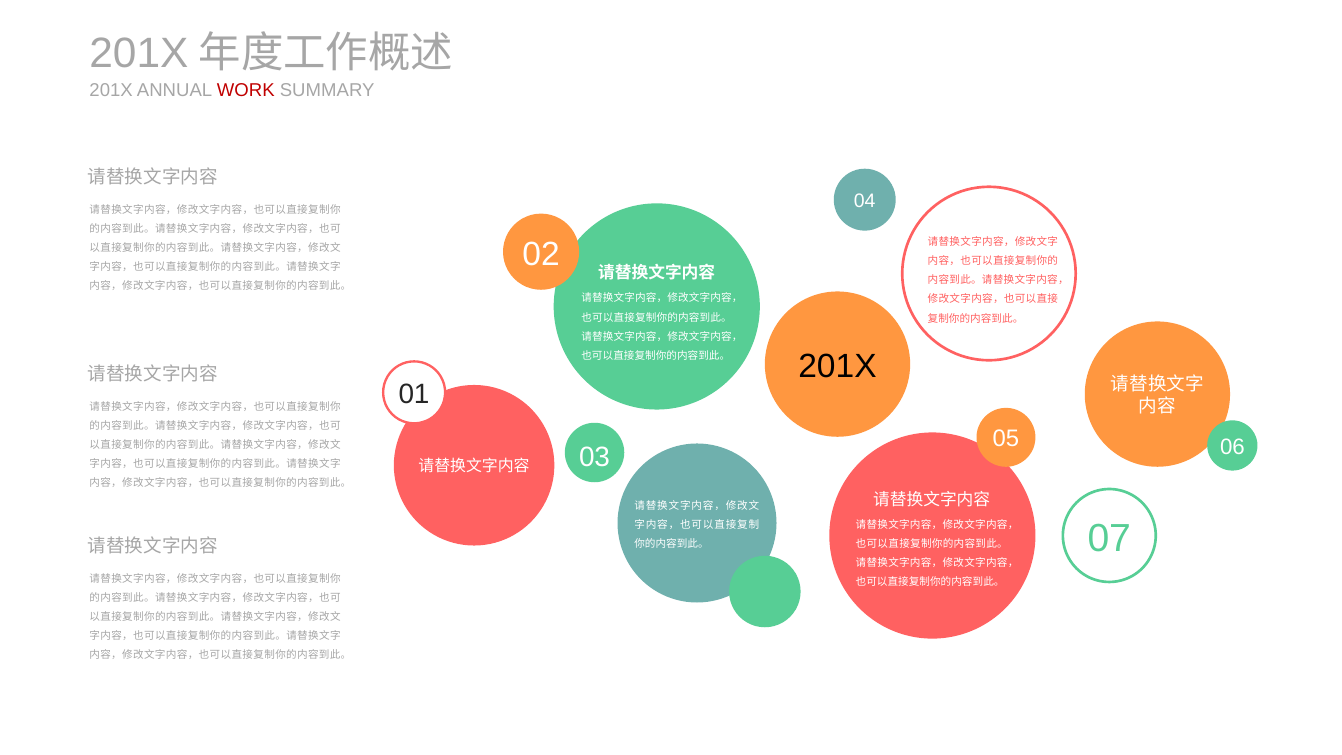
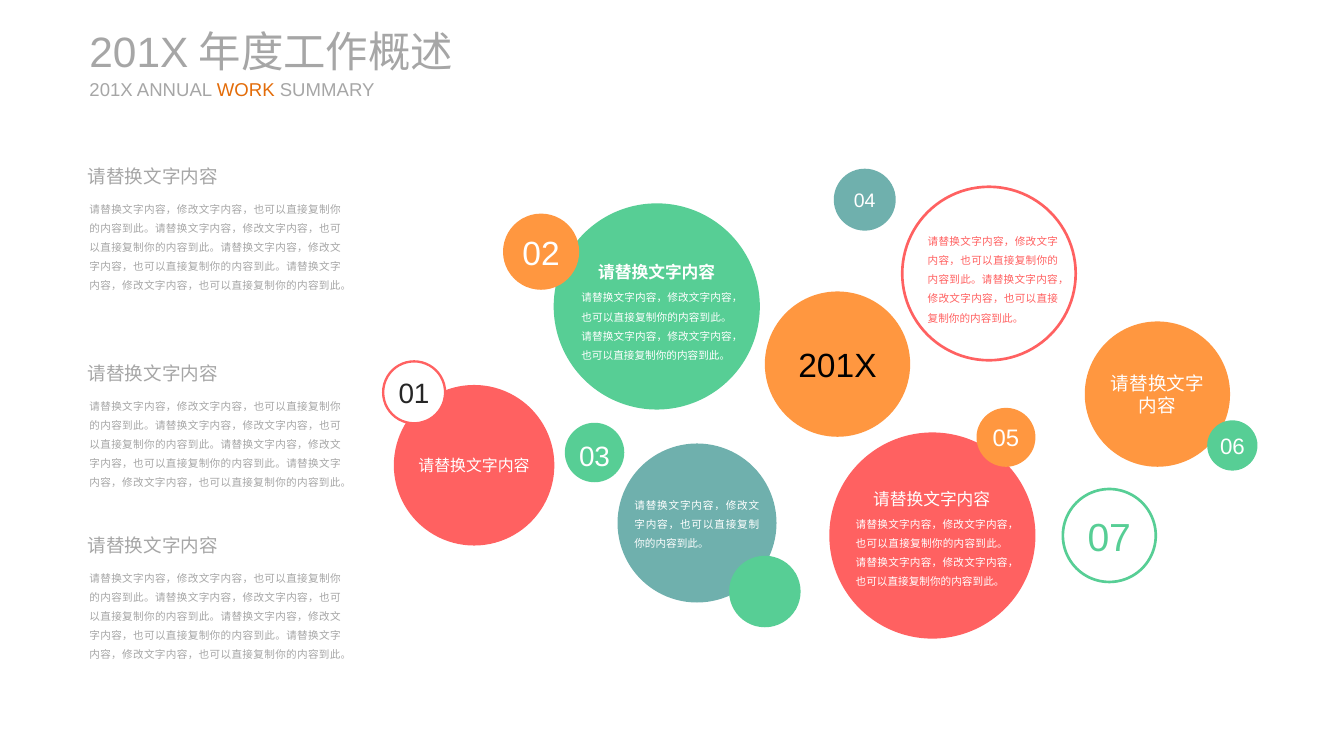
WORK colour: red -> orange (246, 90)
